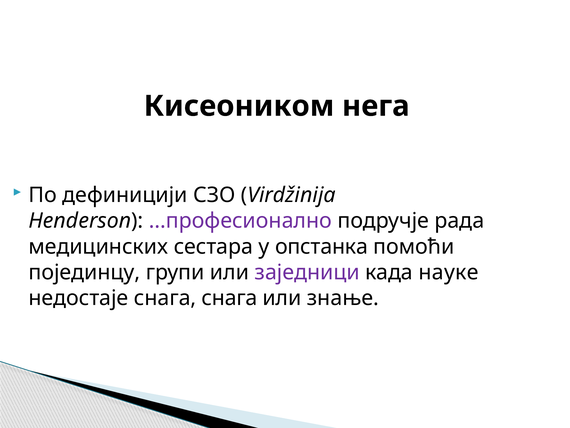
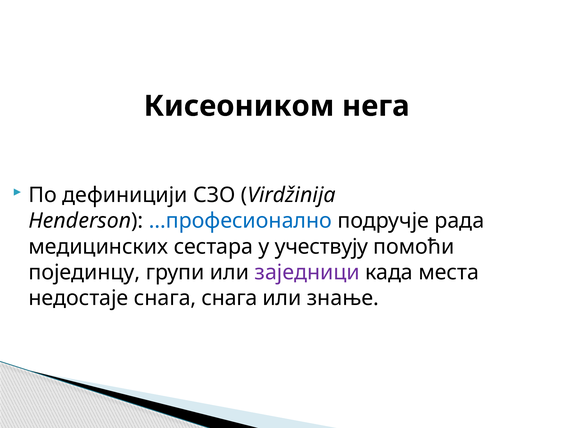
...професионално colour: purple -> blue (240, 221)
опстанка: опстанка -> учествују (322, 246)
науке: науке -> места (449, 272)
